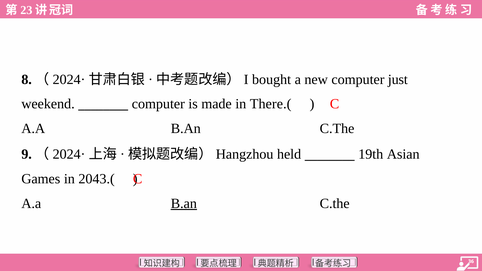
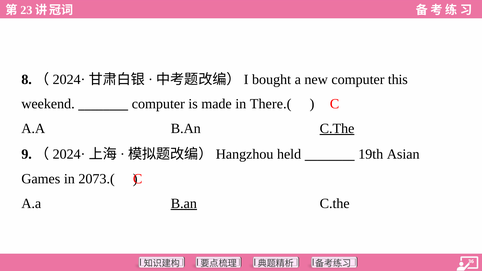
just: just -> this (398, 79)
C.The underline: none -> present (337, 129)
2043.(: 2043.( -> 2073.( (97, 179)
